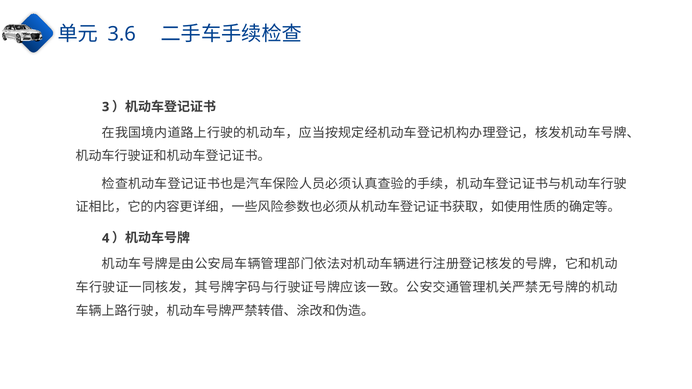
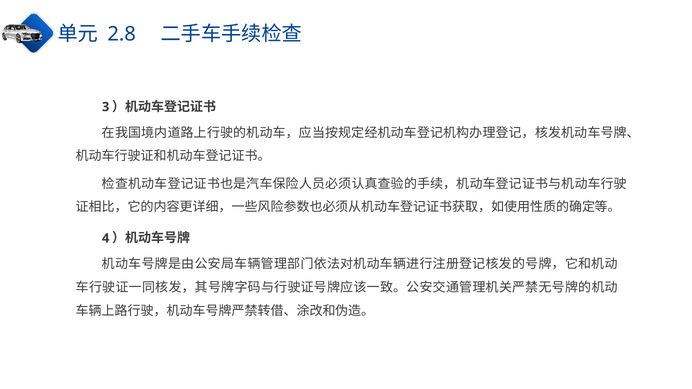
3.6: 3.6 -> 2.8 (122, 34)
